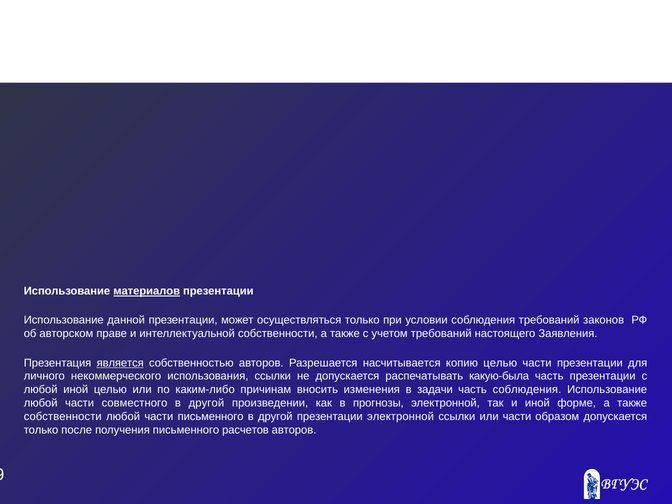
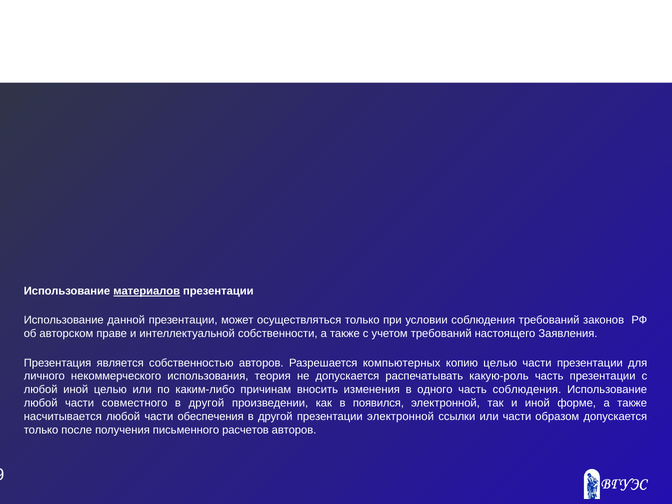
является underline: present -> none (120, 363)
насчитывается: насчитывается -> компьютерных (402, 363)
использования ссылки: ссылки -> теория (273, 376)
какую-была: какую-была -> какую-роль (499, 376)
задачи: задачи -> одного (435, 390)
прогнозы: прогнозы -> появился (378, 403)
собственности: собственности -> насчитывается (63, 417)
части письменного: письменного -> обеспечения (211, 417)
